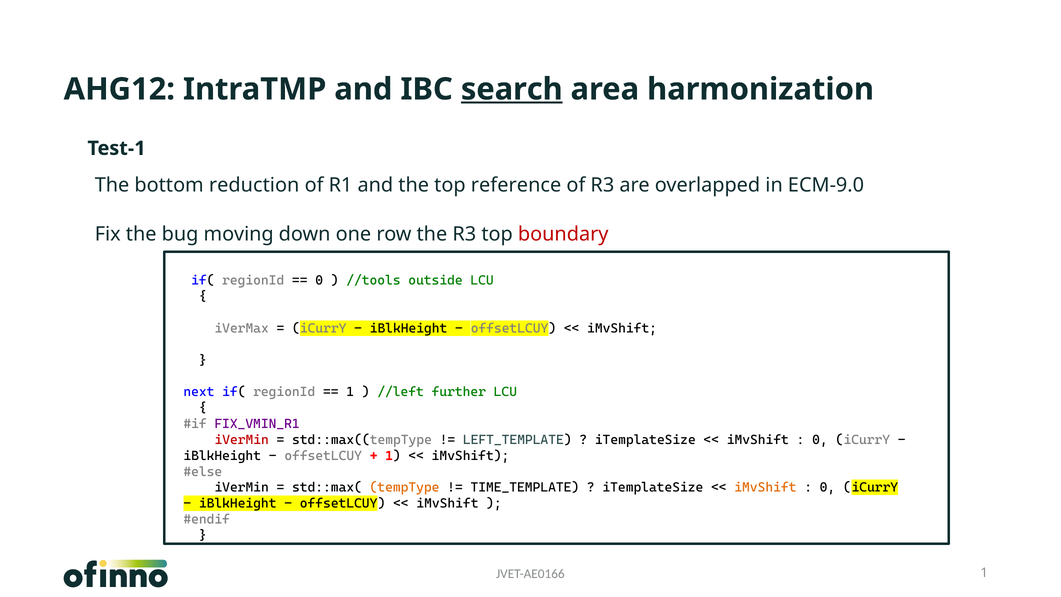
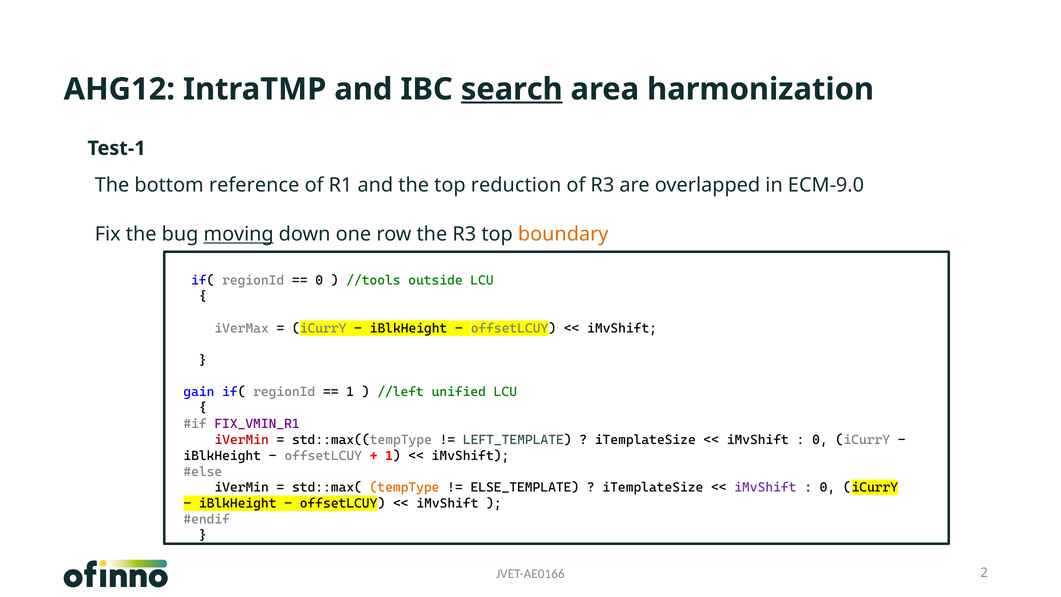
reduction: reduction -> reference (254, 185)
reference: reference -> reduction (516, 185)
moving underline: none -> present (239, 234)
boundary colour: red -> orange (563, 234)
next: next -> gain (199, 392)
further: further -> unified (459, 392)
TIME_TEMPLATE: TIME_TEMPLATE -> ELSE_TEMPLATE (525, 487)
iMvShift colour: orange -> purple (765, 487)
JVET-AE0166 1: 1 -> 2 (984, 573)
